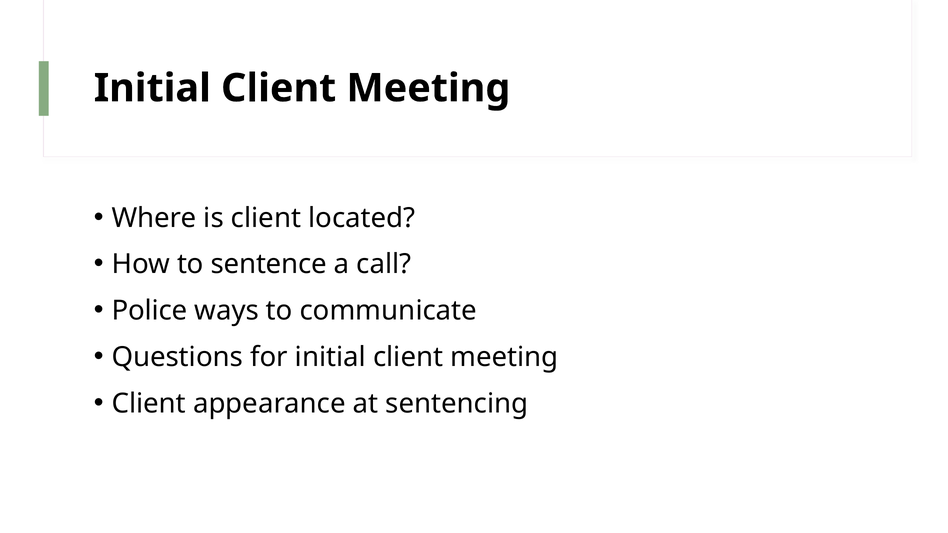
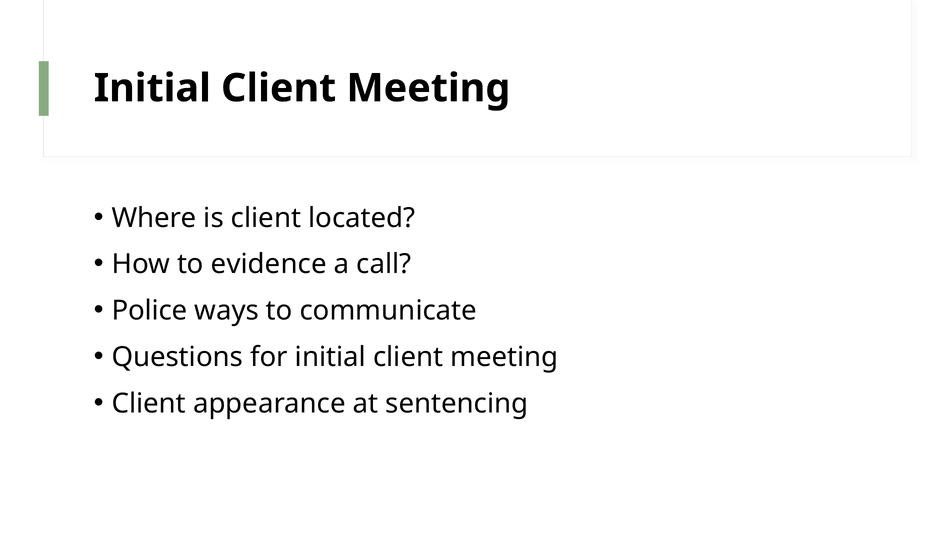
sentence: sentence -> evidence (269, 264)
